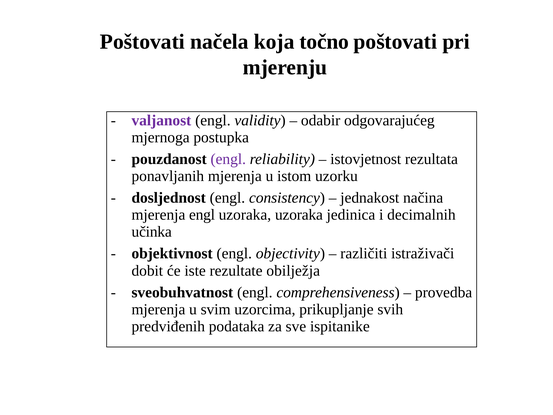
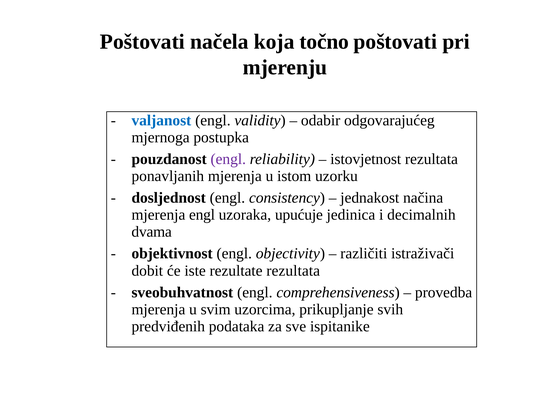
valjanost colour: purple -> blue (161, 120)
uzoraka uzoraka: uzoraka -> upućuje (299, 215)
učinka: učinka -> dvama (152, 232)
rezultate obilježja: obilježja -> rezultata (293, 270)
